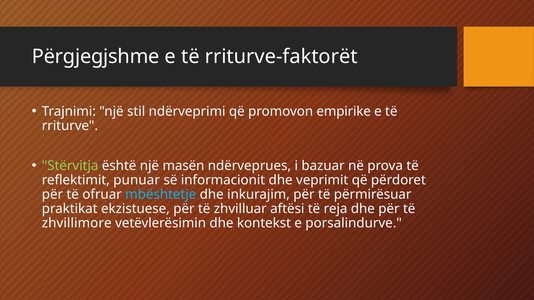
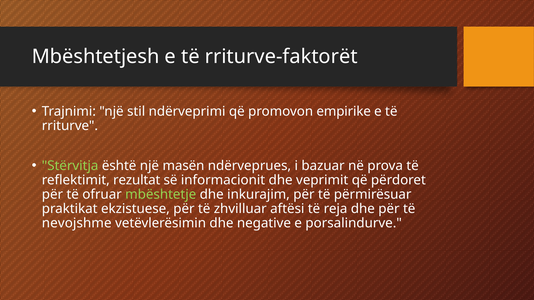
Përgjegjshme: Përgjegjshme -> Mbështetjesh (96, 57)
punuar: punuar -> rezultat (137, 180)
mbështetje colour: light blue -> light green (161, 195)
zhvillimore: zhvillimore -> nevojshme (77, 223)
kontekst: kontekst -> negative (264, 223)
